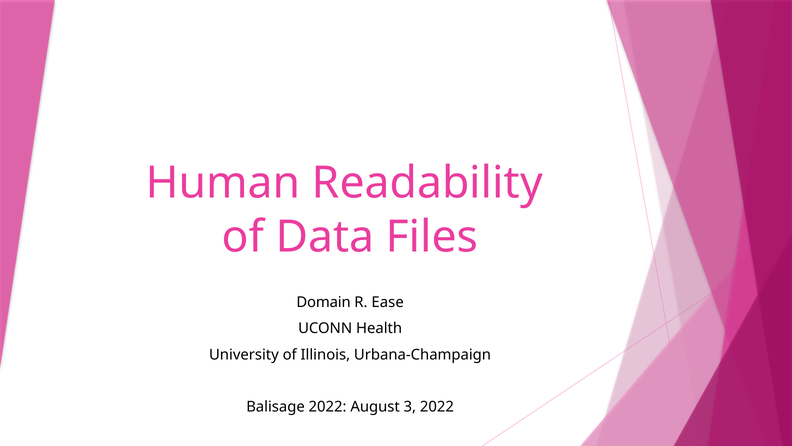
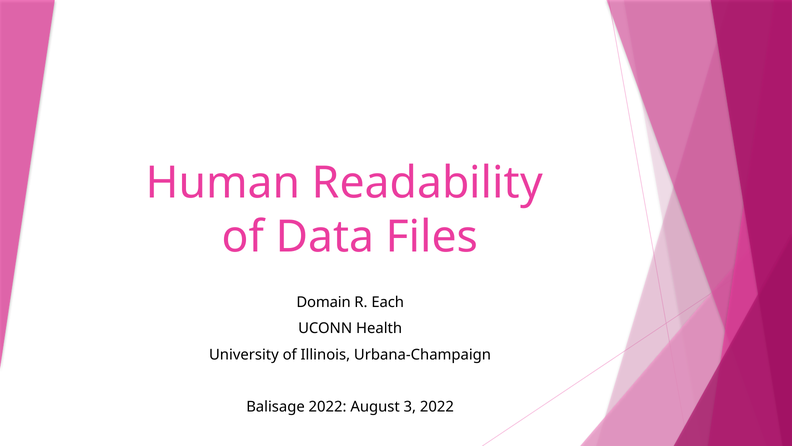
Ease: Ease -> Each (388, 302)
